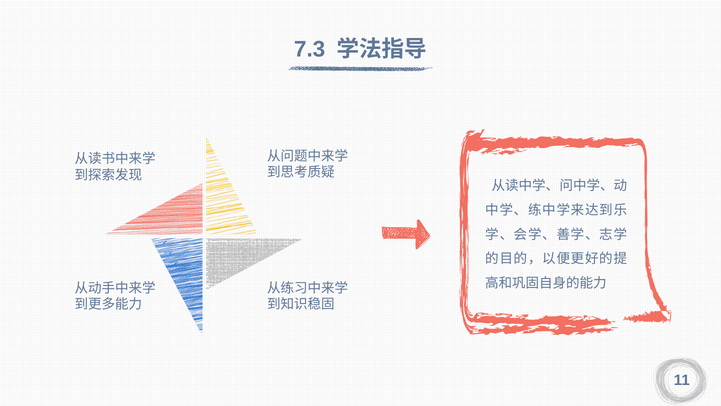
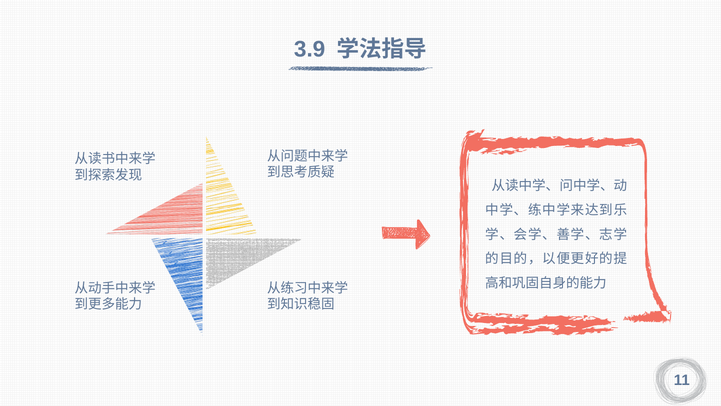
7.3: 7.3 -> 3.9 (310, 49)
